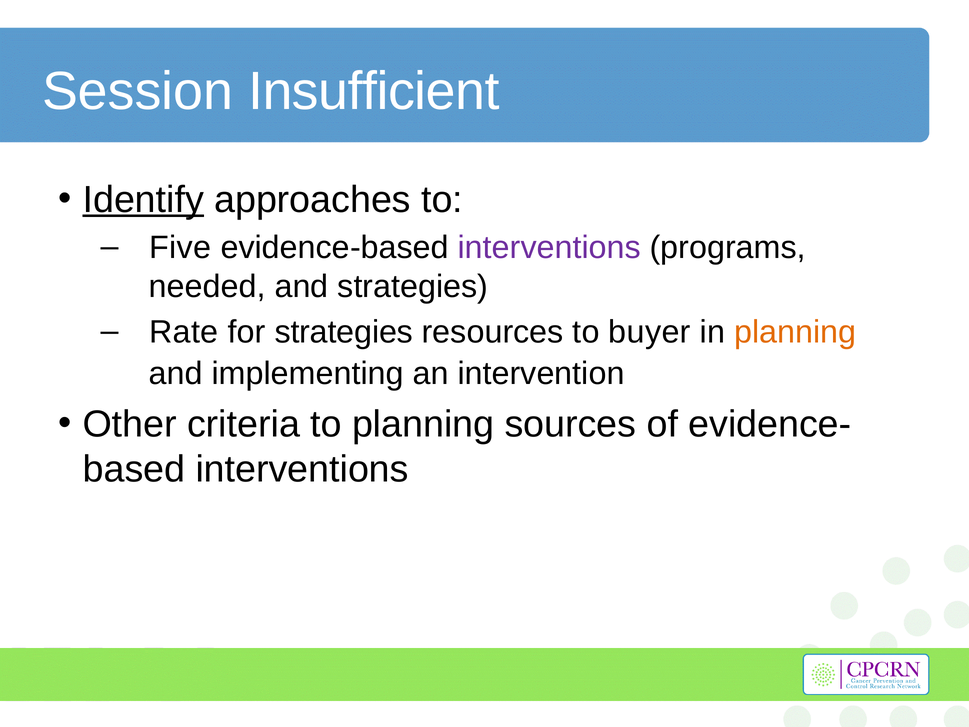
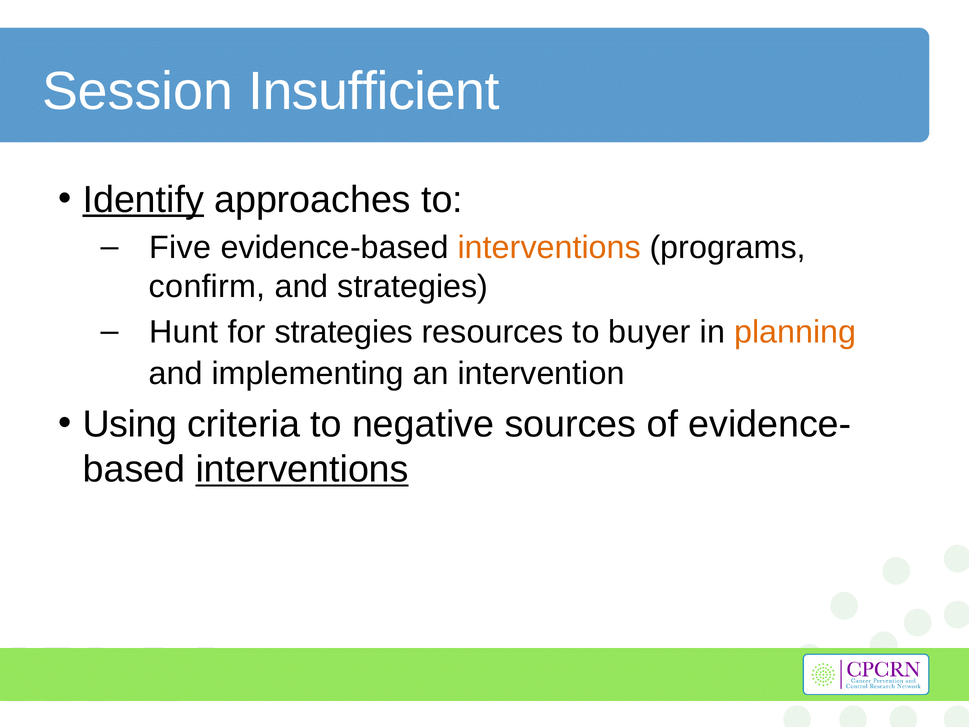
interventions colour: purple -> orange (549, 248)
needed: needed -> confirm (207, 286)
Rate: Rate -> Hunt (184, 332)
Other: Other -> Using (130, 424)
to planning: planning -> negative (423, 424)
interventions underline: none -> present (302, 469)
